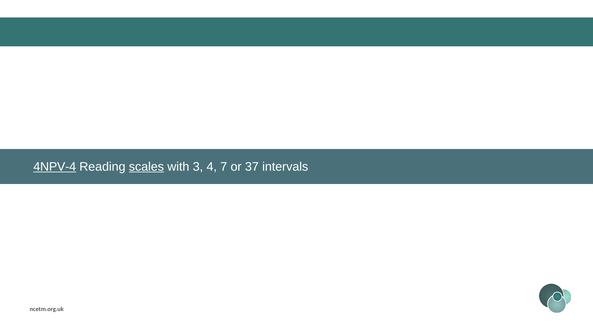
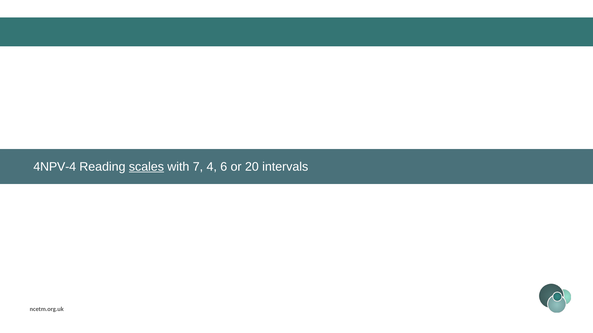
4NPV-4 underline: present -> none (55, 167)
3: 3 -> 7 (198, 167)
7: 7 -> 6 (224, 167)
37: 37 -> 20 (252, 167)
